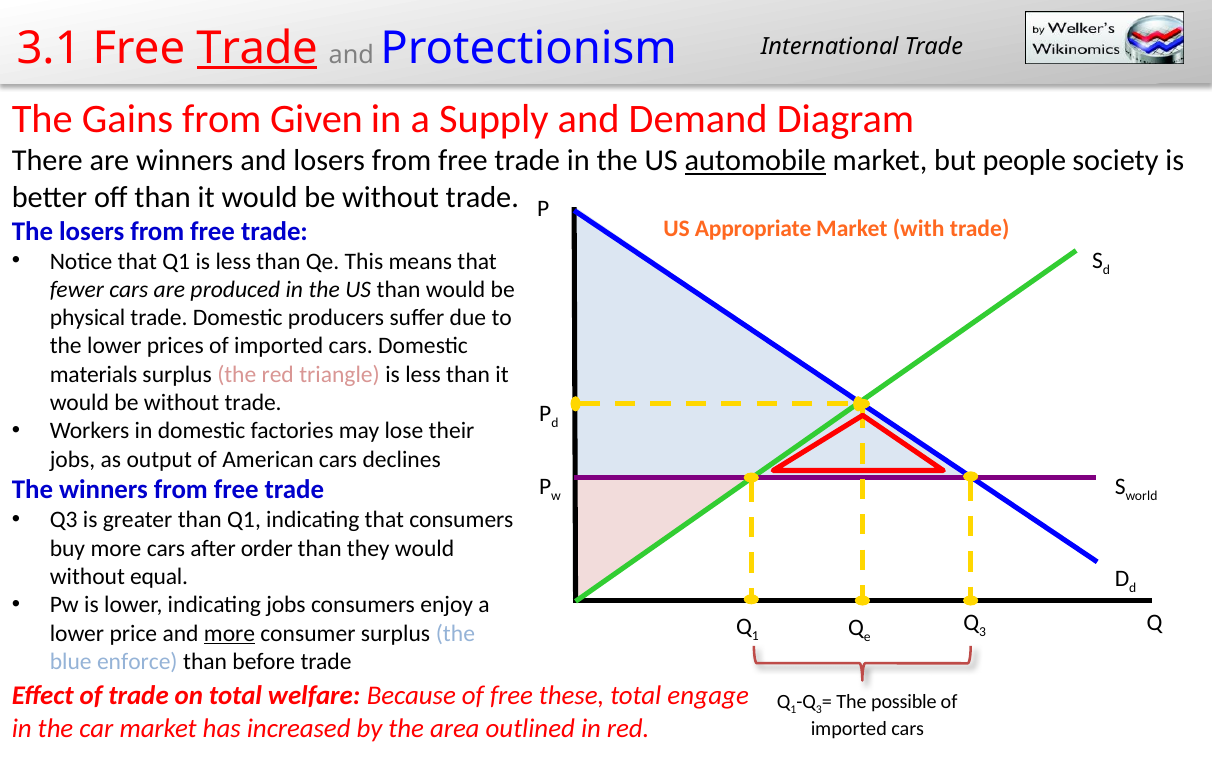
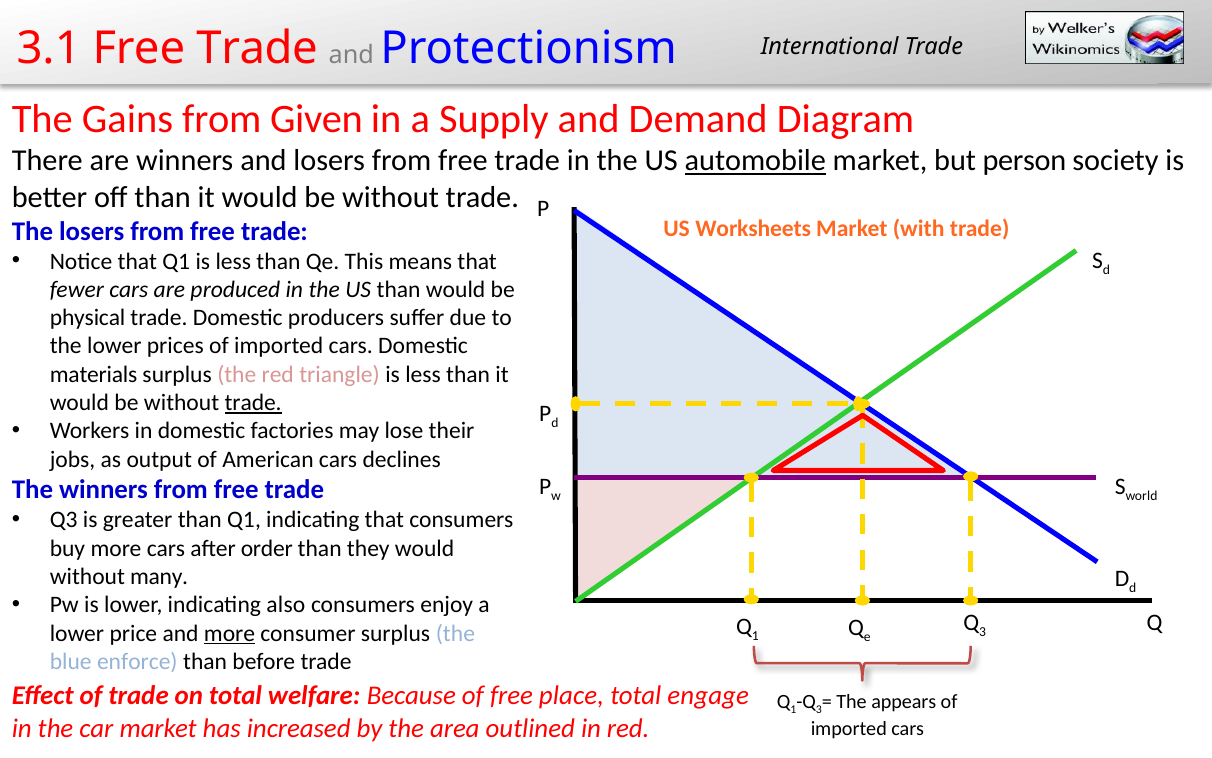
Trade underline: present -> none (257, 48)
people: people -> person (1024, 161)
Appropriate: Appropriate -> Worksheets (753, 229)
trade underline: none -> present (253, 403)
equal: equal -> many (159, 576)
indicating jobs: jobs -> also (286, 605)
these: these -> place (572, 696)
possible: possible -> appears (904, 701)
